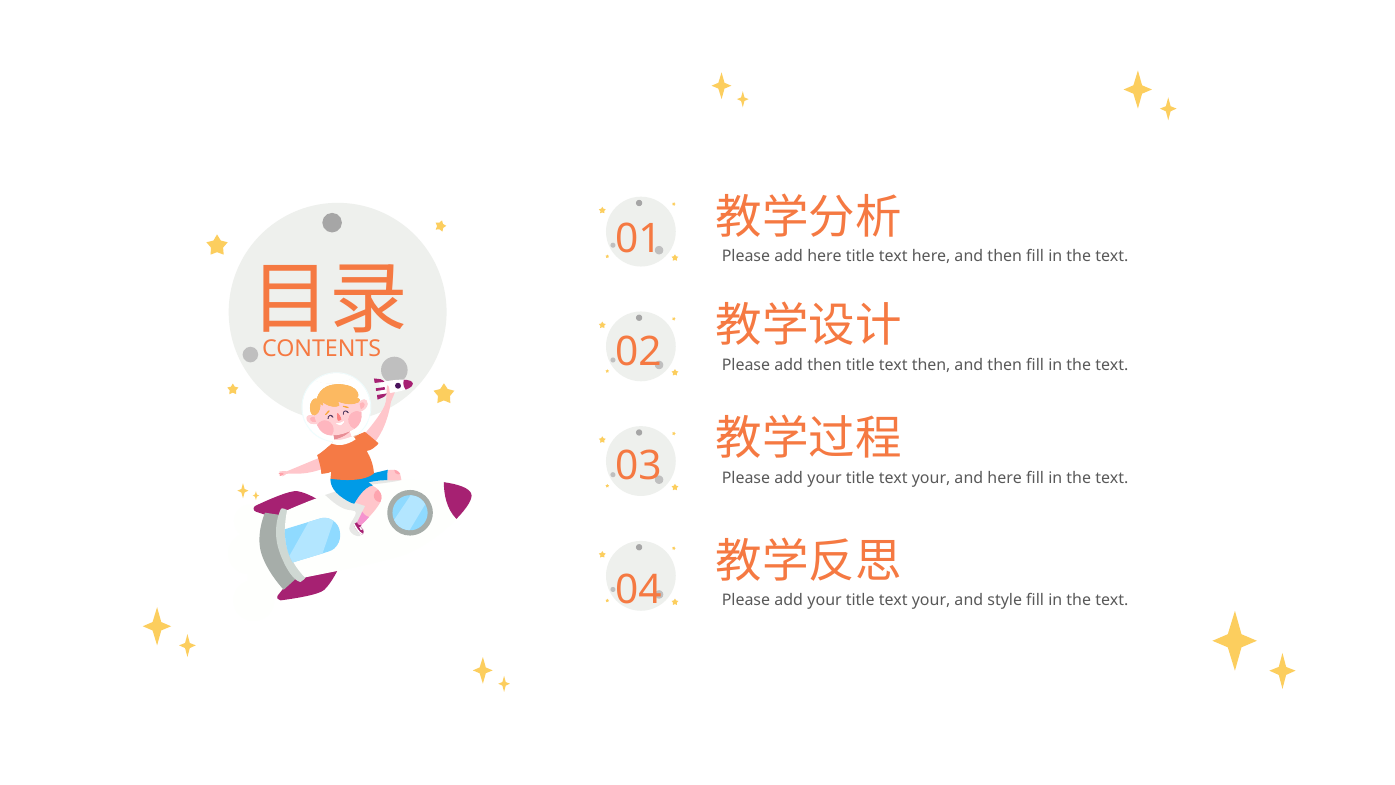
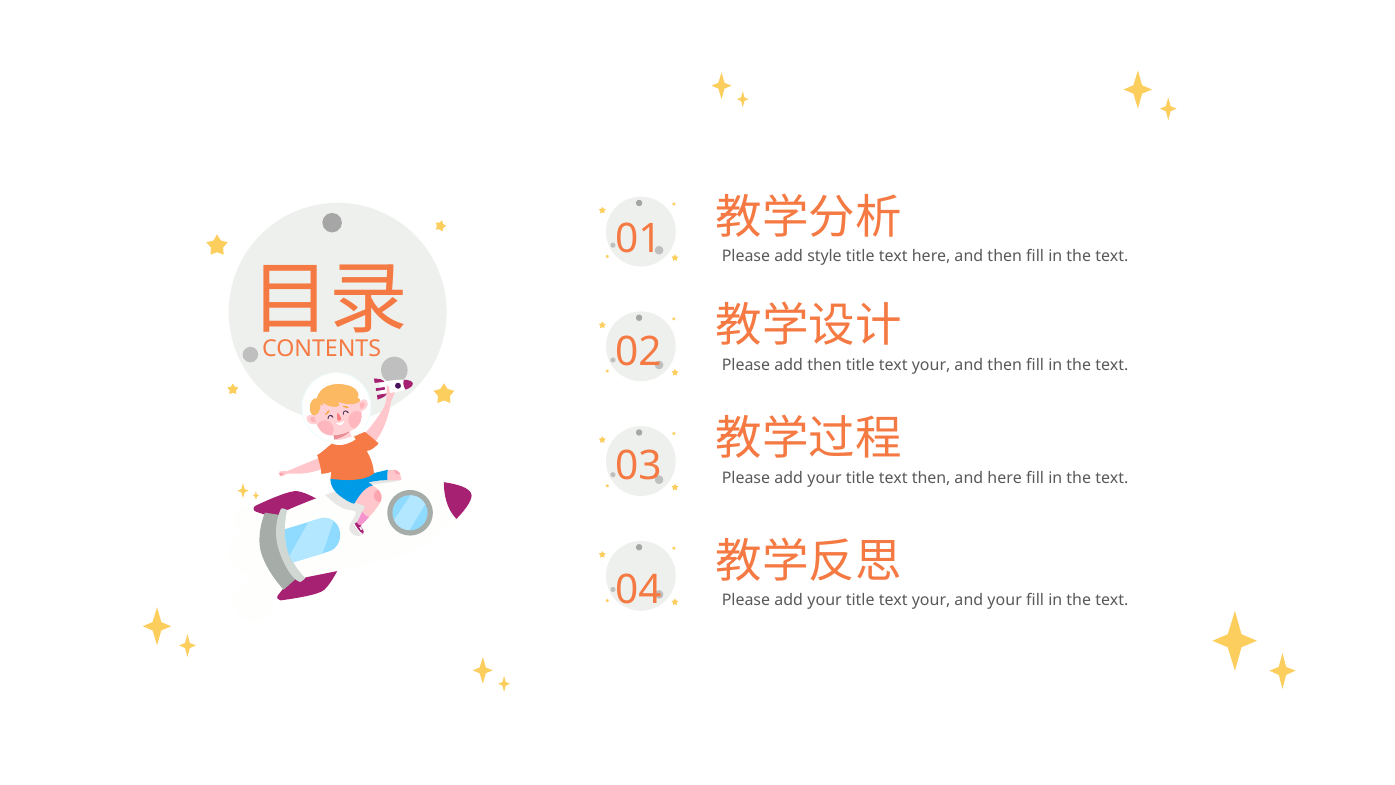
add here: here -> style (825, 256)
then: then -> your (931, 365)
your: your -> then (931, 478)
and style: style -> your (1005, 600)
